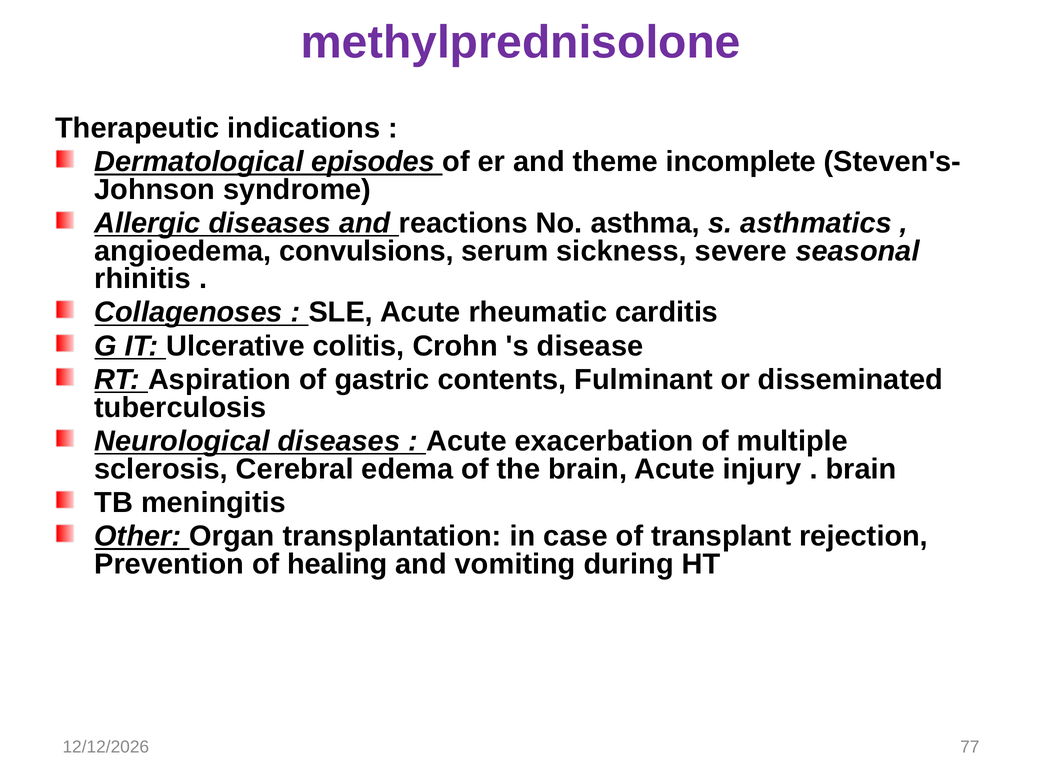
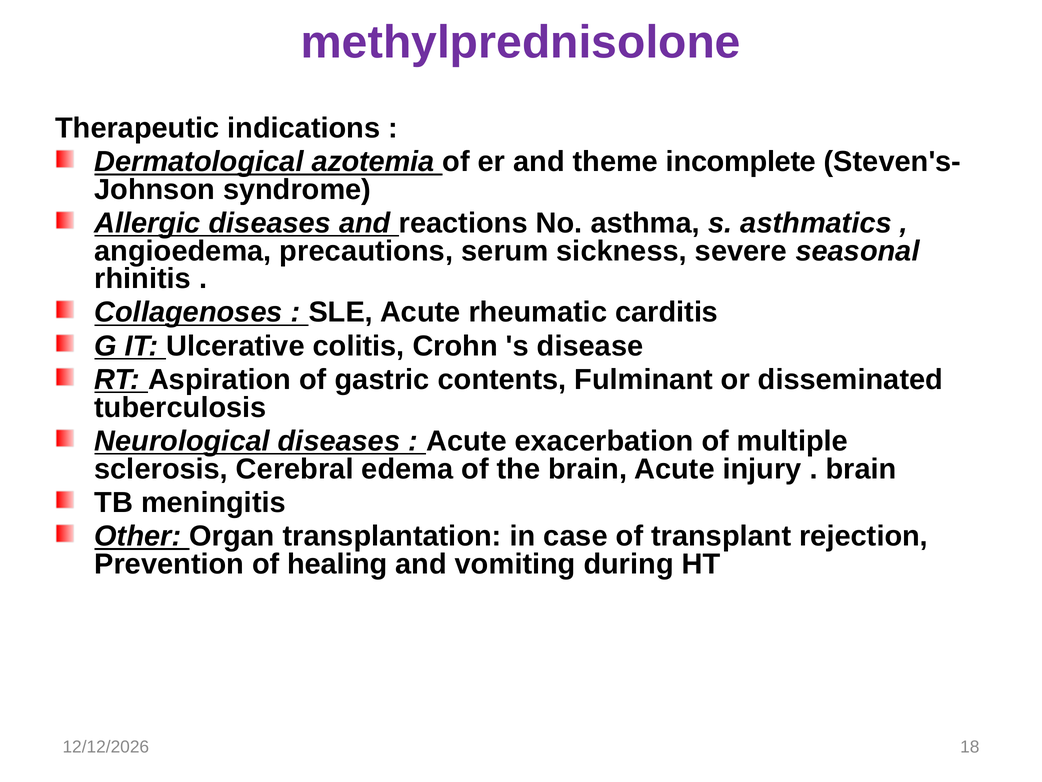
episodes: episodes -> azotemia (373, 162)
convulsions: convulsions -> precautions (366, 251)
77: 77 -> 18 (970, 746)
